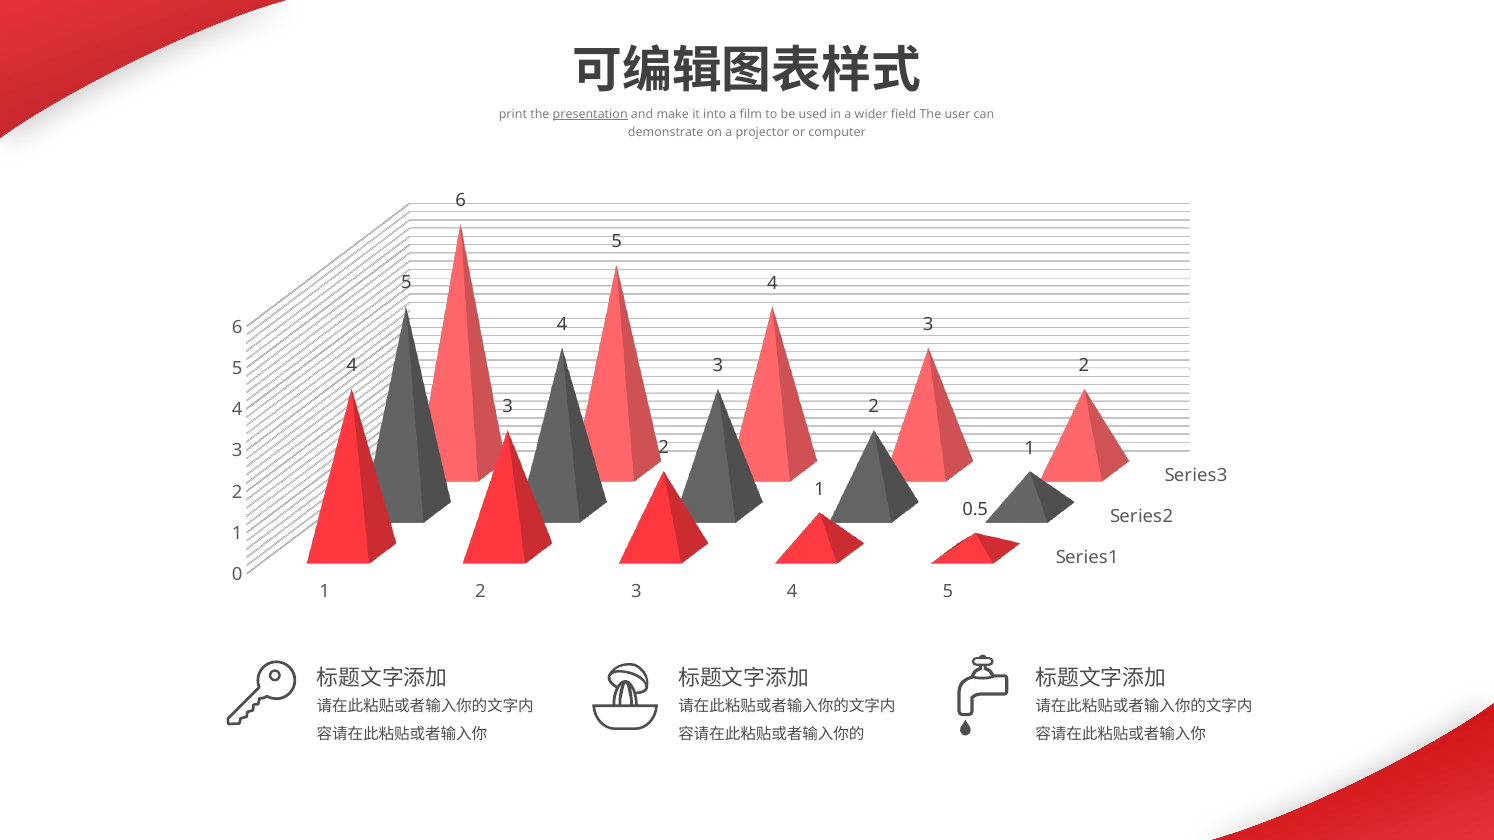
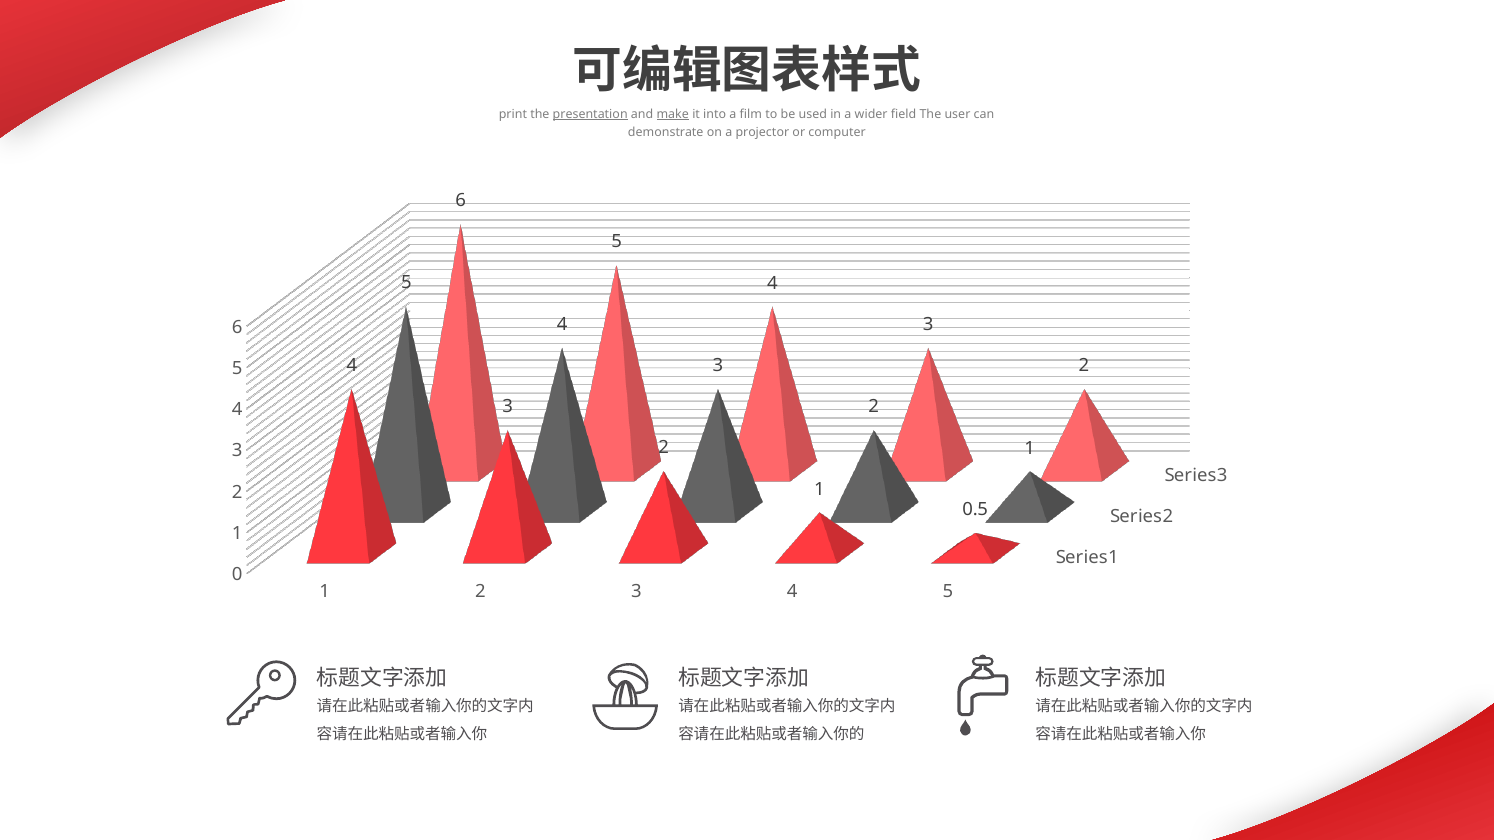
make underline: none -> present (673, 115)
